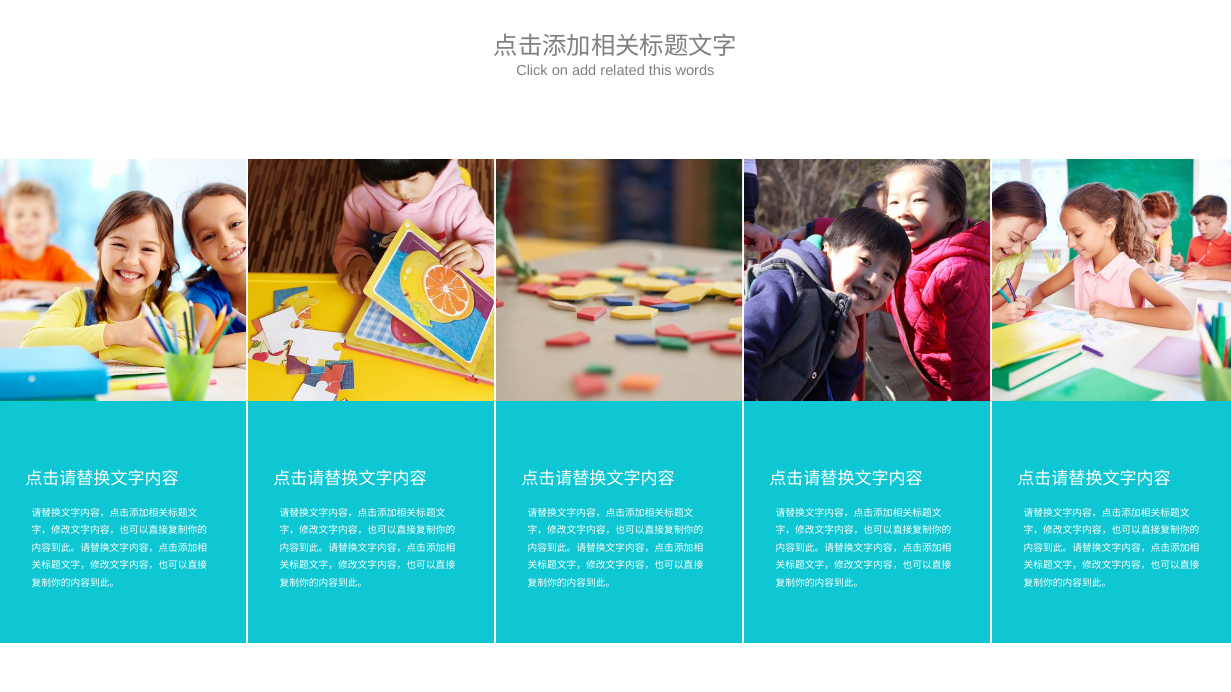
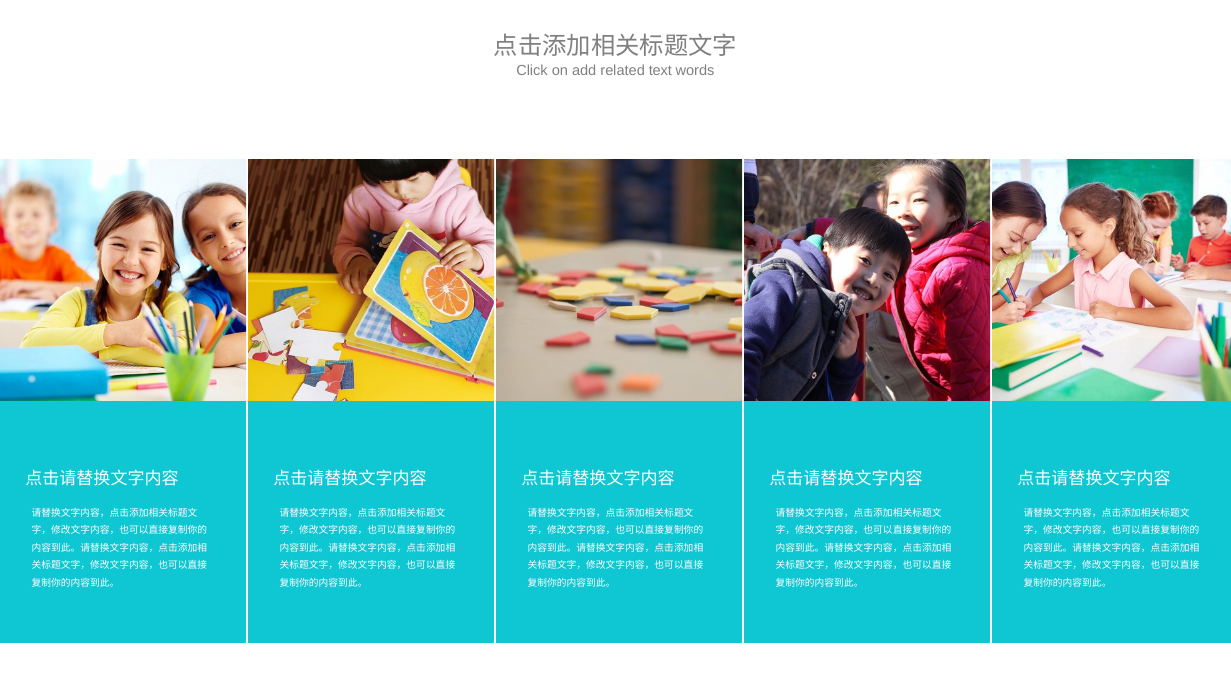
this: this -> text (660, 70)
